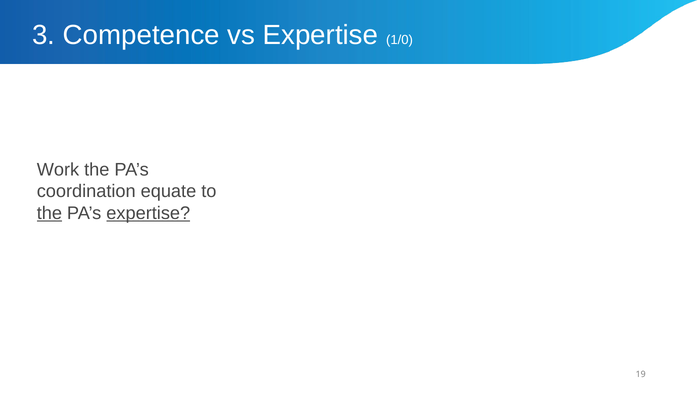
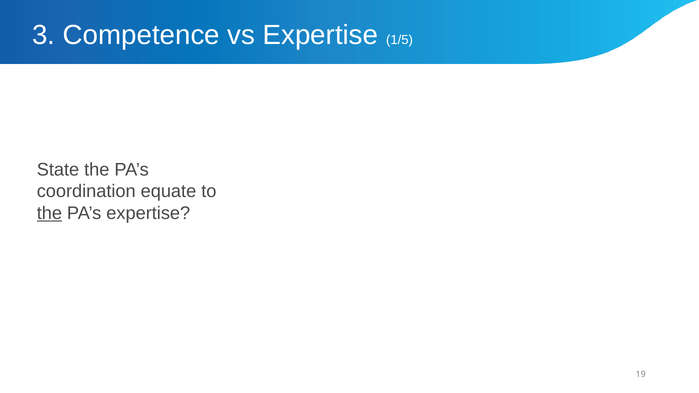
1/0: 1/0 -> 1/5 (399, 40)
Work: Work -> State (58, 170)
expertise underline: present -> none (148, 213)
